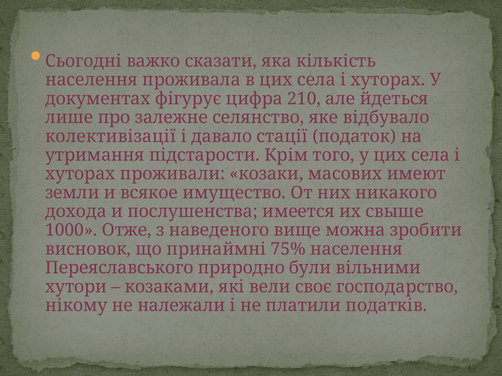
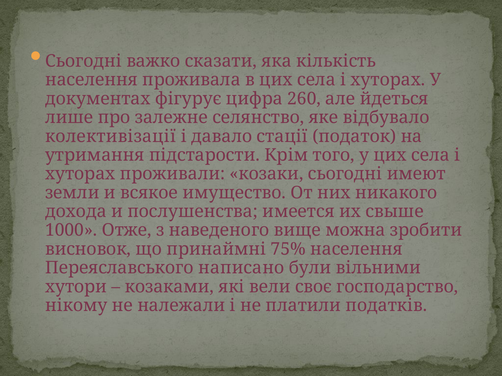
210: 210 -> 260 (304, 99)
козаки масових: масових -> сьогодні (345, 174)
природно: природно -> написано (241, 268)
